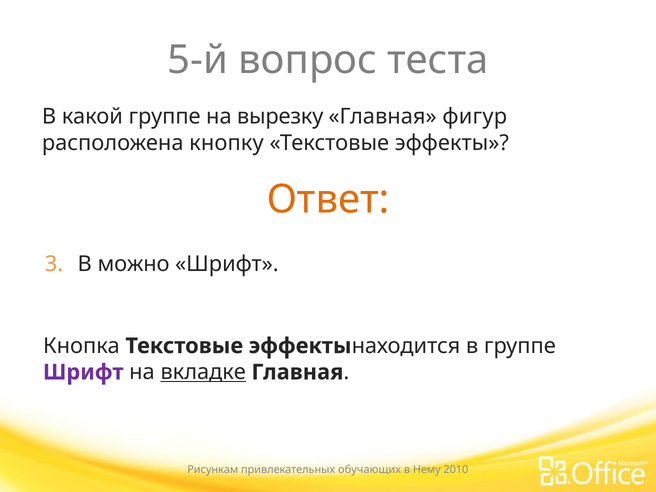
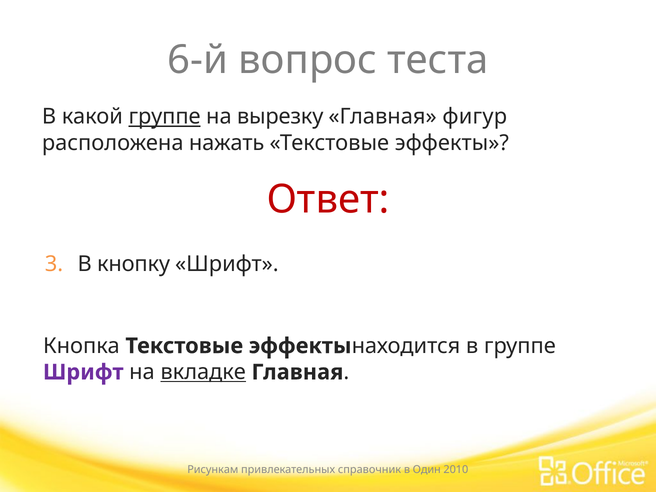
5-й: 5-й -> 6-й (198, 60)
группе underline: none -> present (165, 117)
кнопку: кнопку -> нажать (227, 143)
Ответ colour: orange -> red (328, 200)
можно: можно -> кнопку (134, 264)
обучающих: обучающих -> справочник (370, 470)
Нему: Нему -> Один (427, 470)
